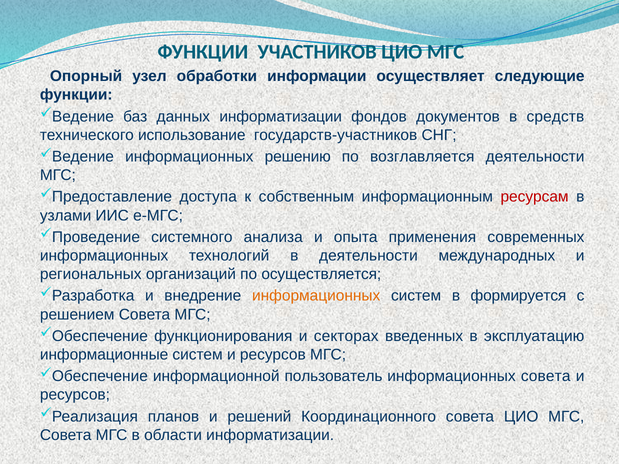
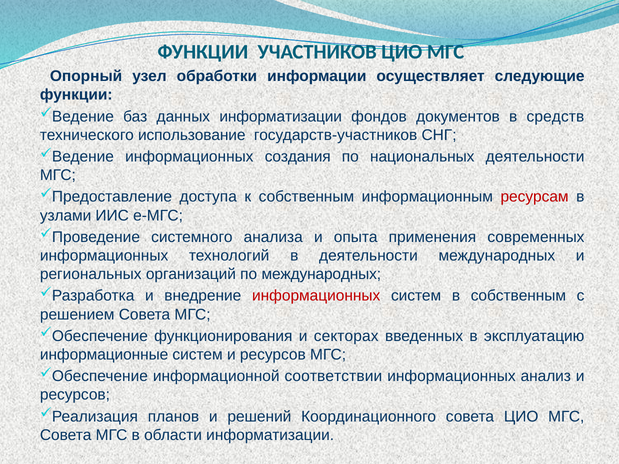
решению: решению -> создания (298, 157)
возглавляется: возглавляется -> национальных (422, 157)
по осуществляется: осуществляется -> международных (321, 274)
информационных colour: orange -> red (316, 296)
в формируется: формируется -> собственным (518, 296)
пользователь: пользователь -> соответствии (333, 377)
информационных совета: совета -> анализ (546, 377)
